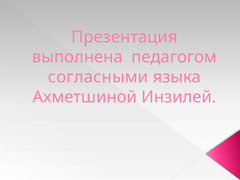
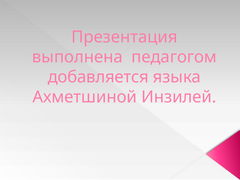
согласными: согласными -> добавляется (98, 77)
